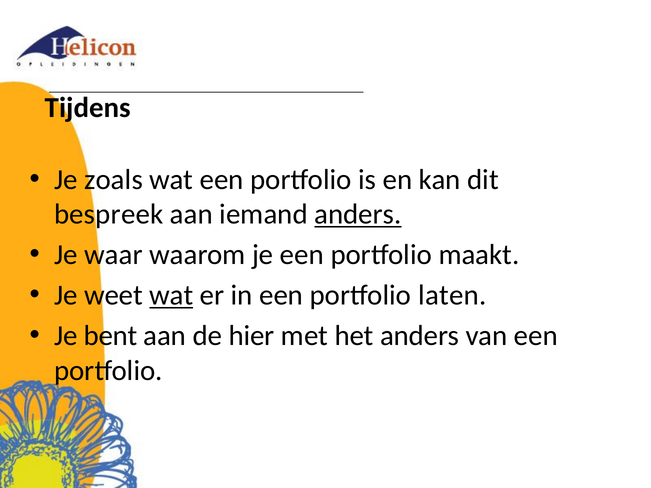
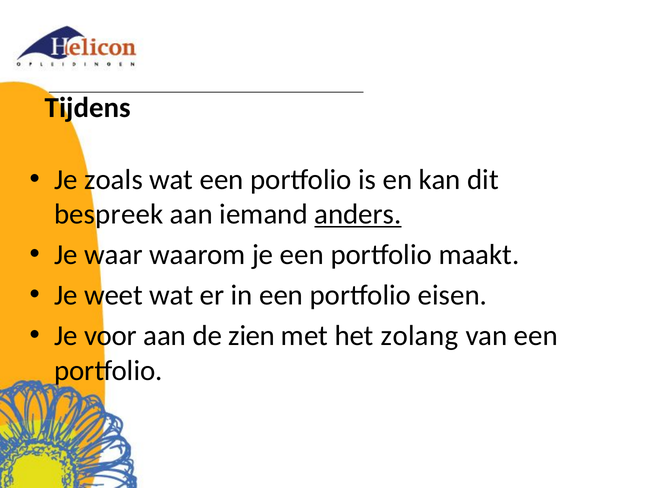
wat underline: present -> none (171, 295)
laten: laten -> eisen (453, 295)
bent: bent -> voor (111, 336)
hier: hier -> zien (252, 336)
het anders: anders -> zolang (420, 336)
